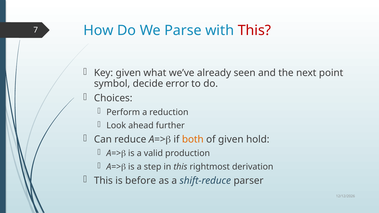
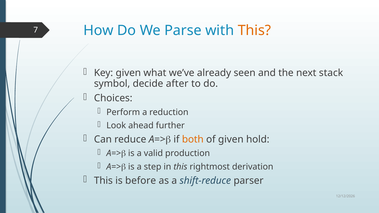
This colour: red -> orange (254, 30)
point: point -> stack (331, 73)
error: error -> after (177, 84)
